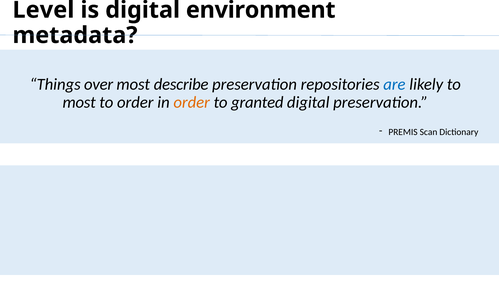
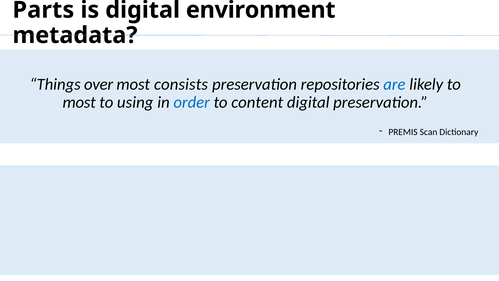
Level: Level -> Parts (43, 10)
describe: describe -> consists (181, 84)
to order: order -> using (135, 102)
order colour: orange -> blue (192, 102)
granted: granted -> content (257, 102)
